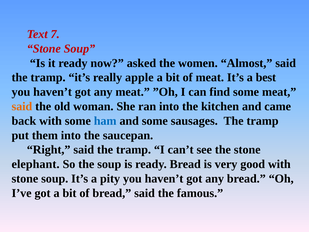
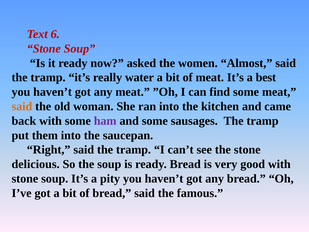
7: 7 -> 6 (55, 34)
apple: apple -> water (139, 77)
ham colour: blue -> purple (105, 121)
elephant: elephant -> delicious (36, 164)
